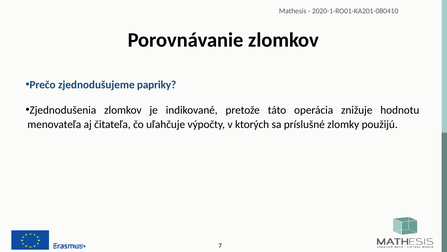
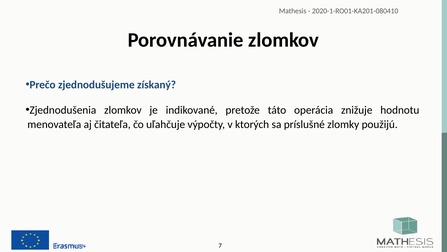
papriky: papriky -> získaný (157, 85)
